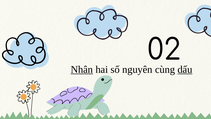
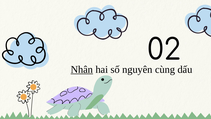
dấu underline: present -> none (185, 69)
